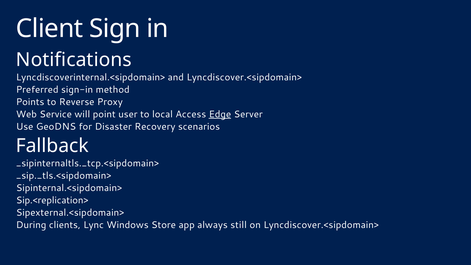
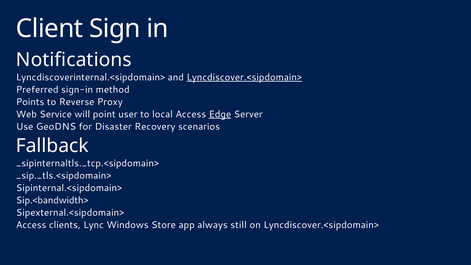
Lyncdiscover.<sipdomain> underline: none -> present (244, 77)
Sip.<replication>: Sip.<replication> -> Sip.<bandwidth> (52, 200)
During: During -> Access (31, 225)
